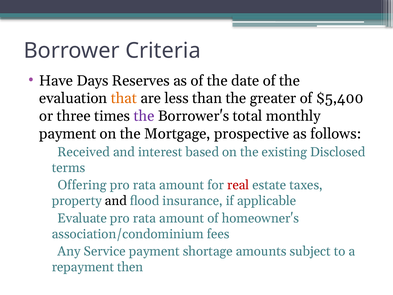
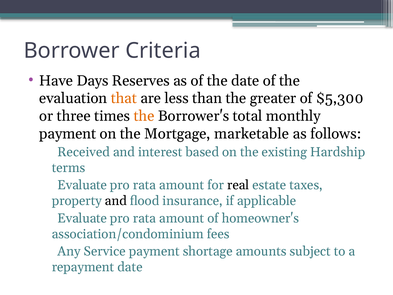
$5,400: $5,400 -> $5,300 (340, 98)
the colour: purple -> orange (144, 116)
prospective: prospective -> marketable (252, 134)
Disclosed: Disclosed -> Hardship (338, 152)
Offering: Offering -> Evaluate (82, 185)
real colour: red -> black (238, 185)
repayment then: then -> date (130, 267)
